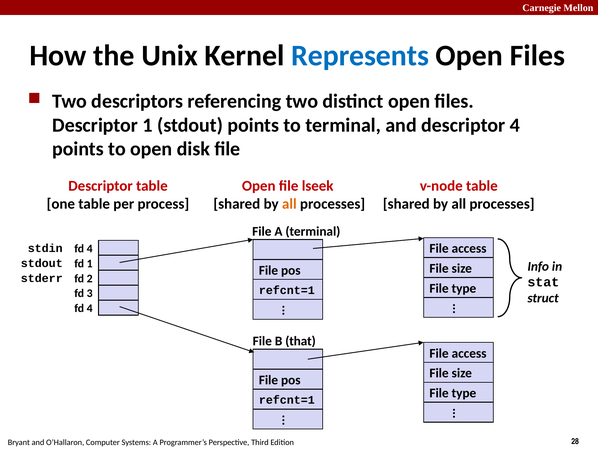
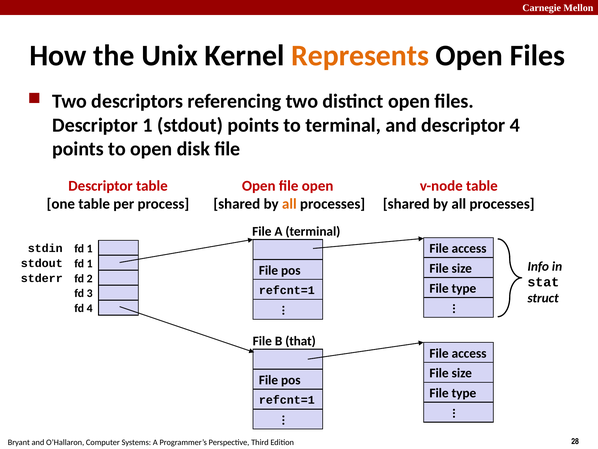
Represents colour: blue -> orange (360, 55)
file lseek: lseek -> open (318, 186)
4: 4 -> 1 (90, 248)
